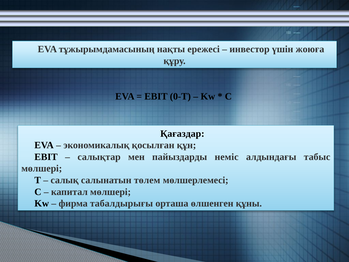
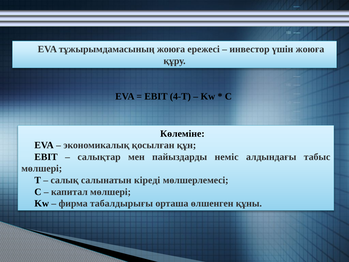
тұжырымдамасының нақты: нақты -> жоюға (171, 49)
0-T: 0-T -> 4-T (180, 96)
Қағаздар: Қағаздар -> Көлеміне (182, 133)
төлем: төлем -> кіреді (147, 180)
